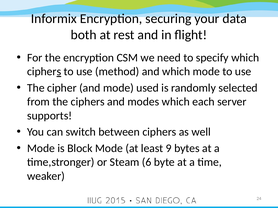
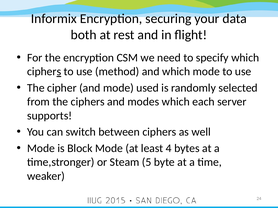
9: 9 -> 4 (169, 149)
6: 6 -> 5 (147, 163)
